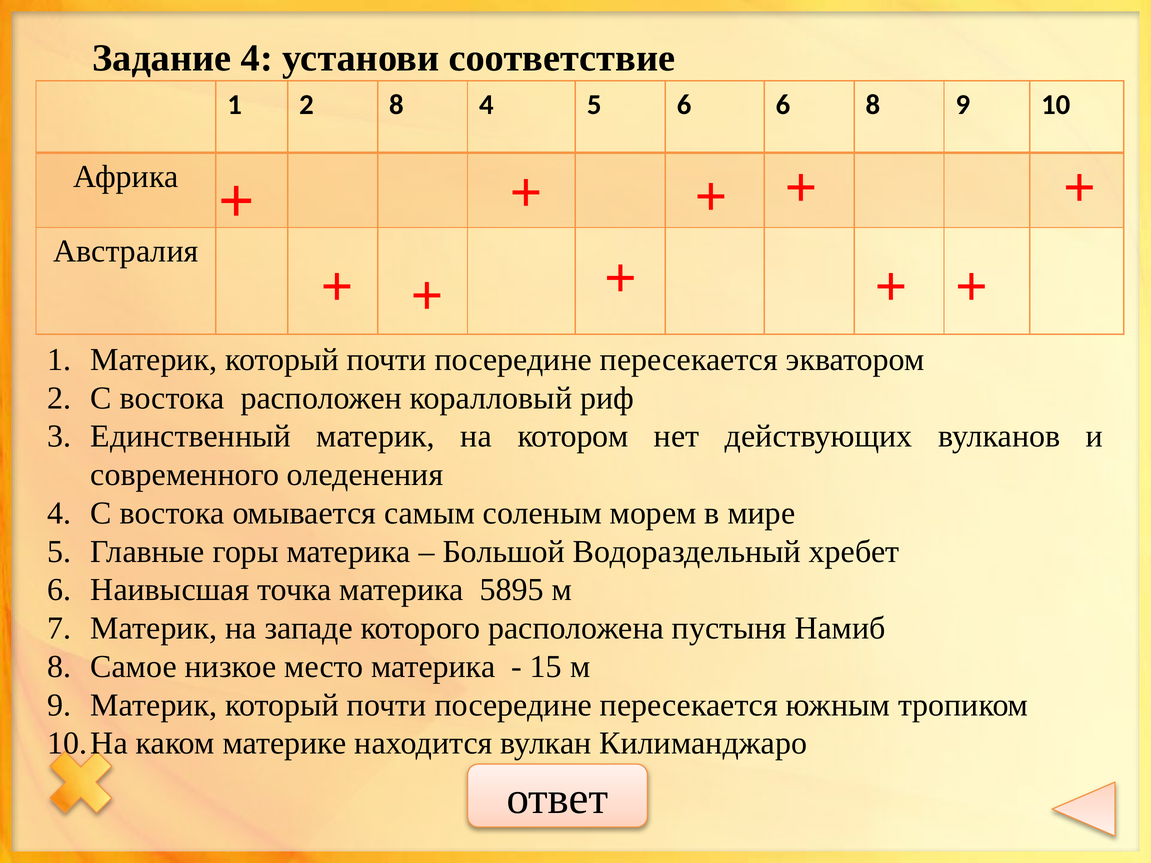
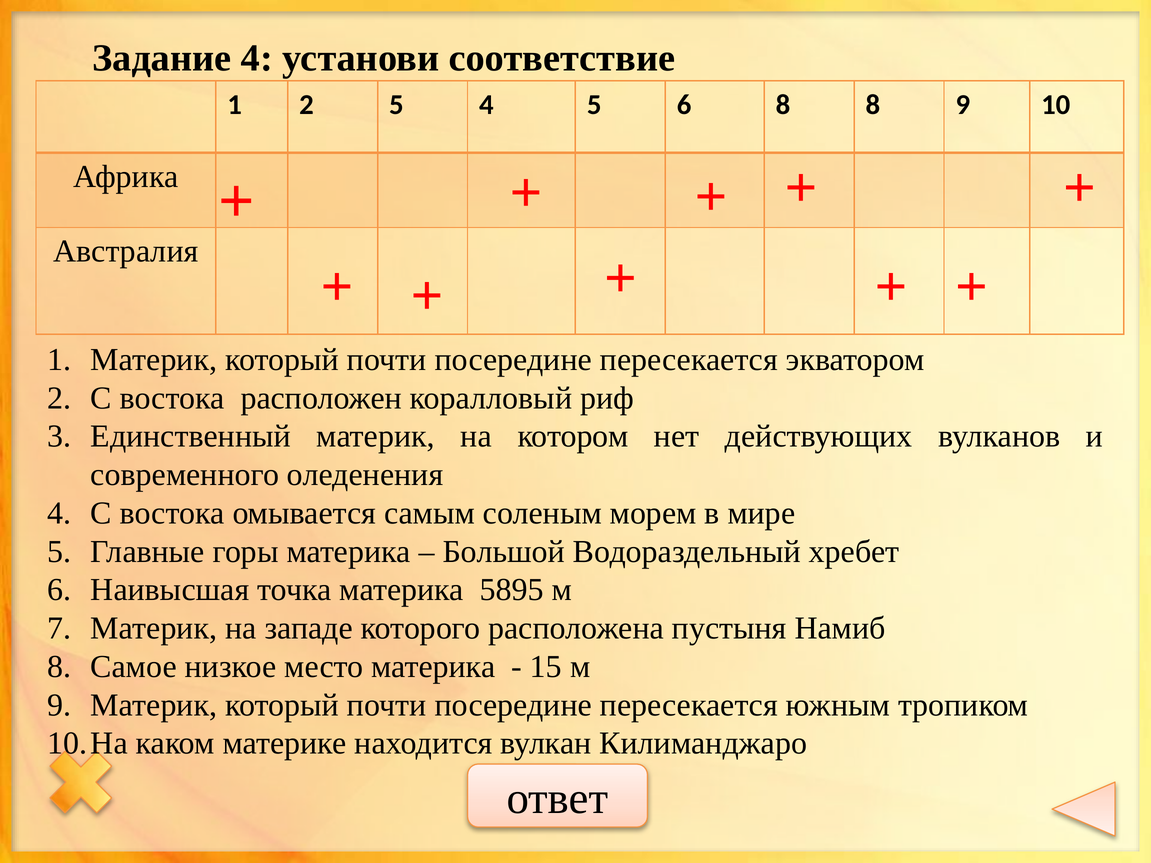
2 8: 8 -> 5 (396, 105)
6 6: 6 -> 8 (783, 105)
